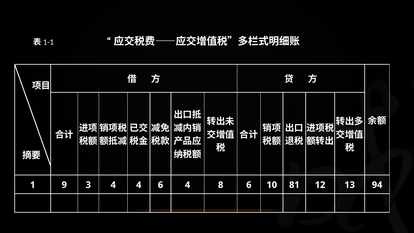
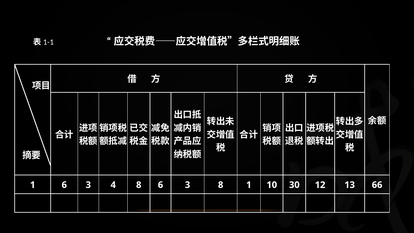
1 9: 9 -> 6 (64, 185)
4 4: 4 -> 8 (139, 185)
4: 4 -> 3 (188, 185)
8 6: 6 -> 1 (249, 185)
81: 81 -> 30 (294, 185)
94: 94 -> 66 (377, 185)
